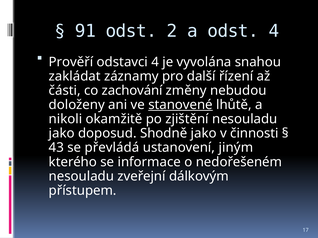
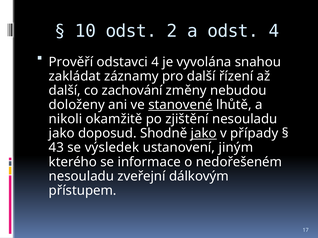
91: 91 -> 10 (86, 31)
části: části -> další (65, 91)
jako underline: none -> present (204, 134)
činnosti: činnosti -> případy (254, 134)
převládá: převládá -> výsledek (112, 148)
